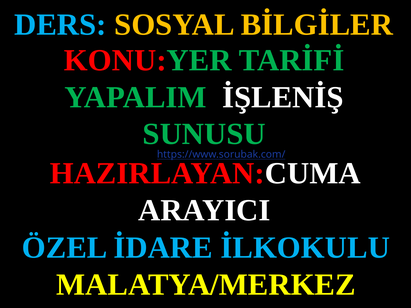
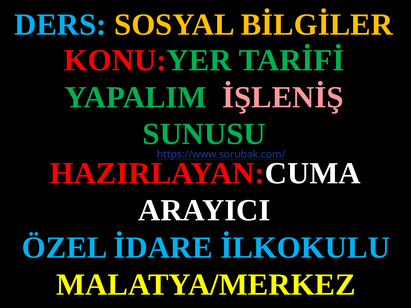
İŞLENİŞ colour: white -> pink (283, 97)
